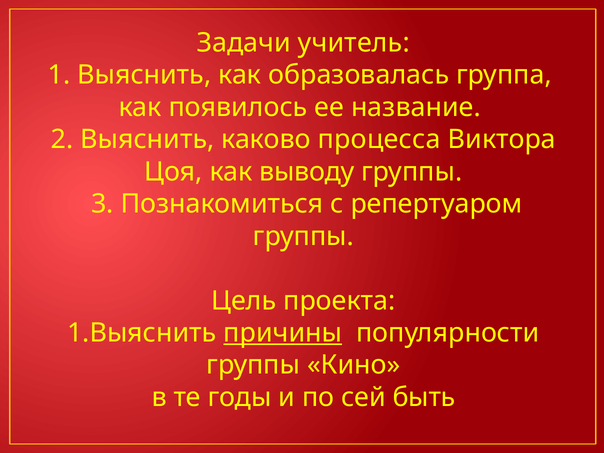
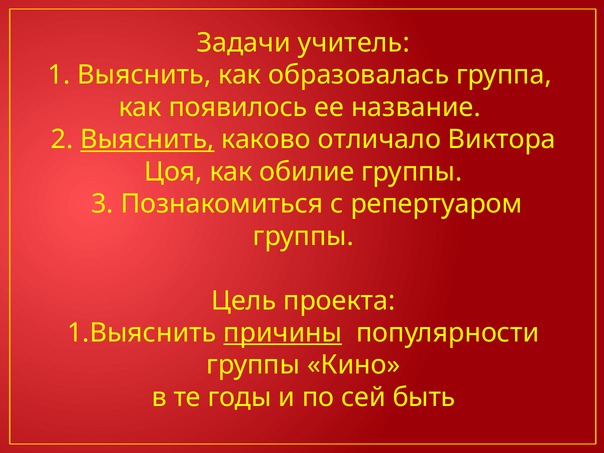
Выяснить underline: none -> present (147, 140)
процесса: процесса -> отличало (379, 140)
выводу: выводу -> обилие (307, 172)
